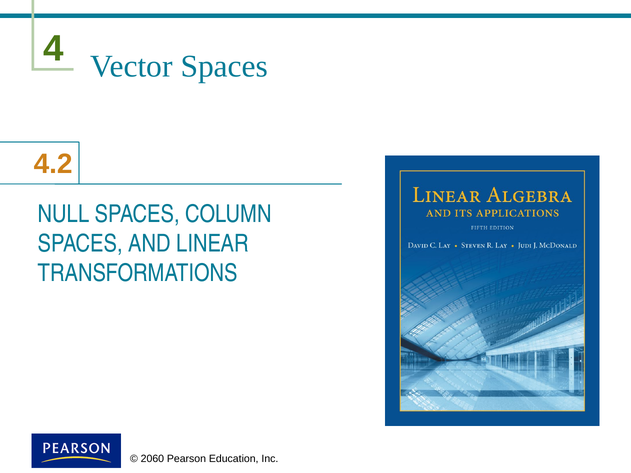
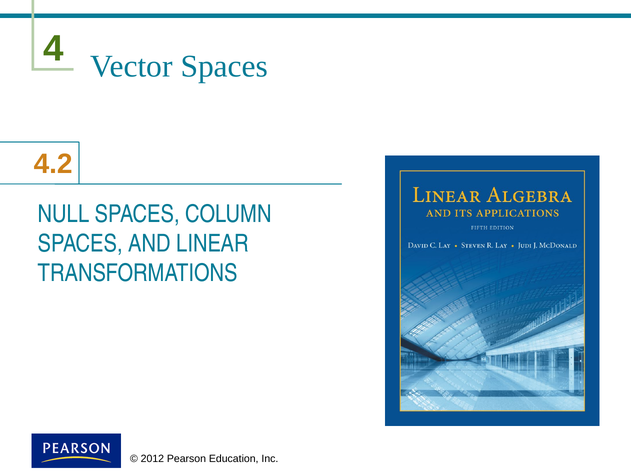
2060: 2060 -> 2012 (152, 459)
